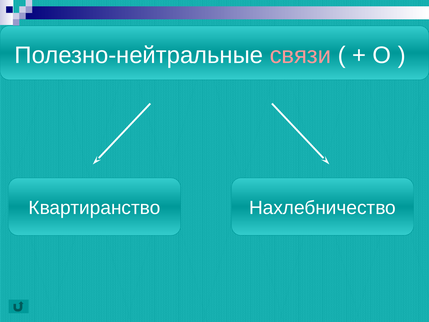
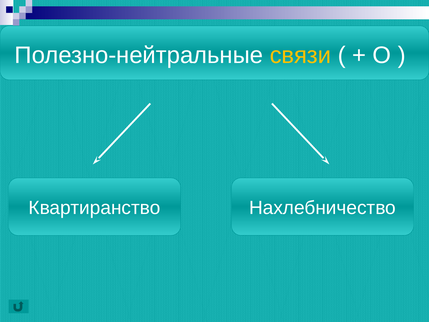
связи colour: pink -> yellow (300, 55)
